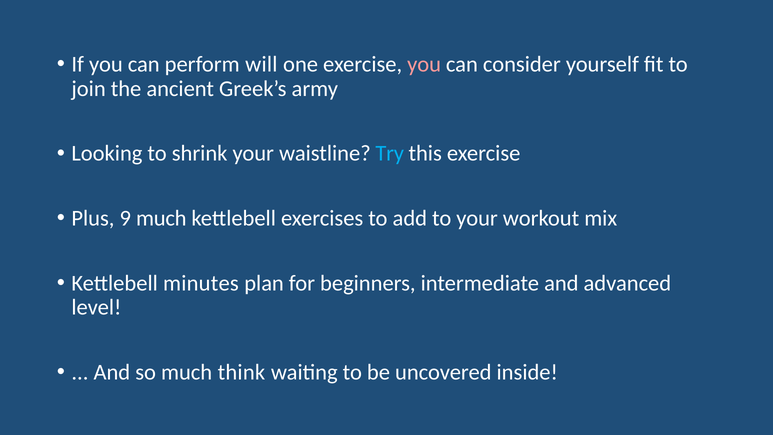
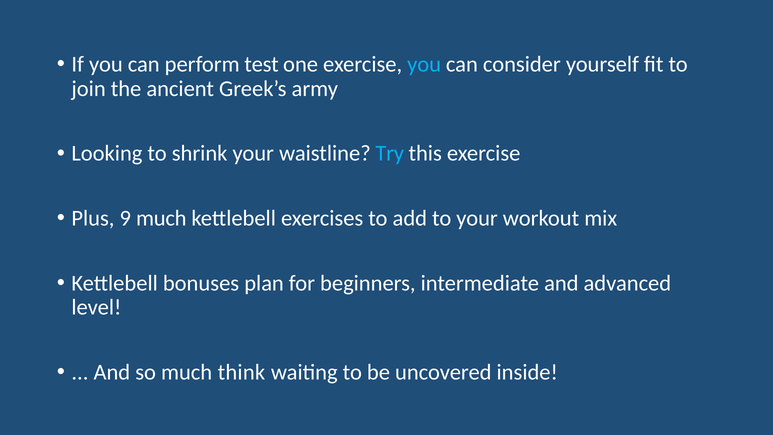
will: will -> test (262, 64)
you colour: pink -> light blue (424, 64)
minutes: minutes -> bonuses (201, 283)
